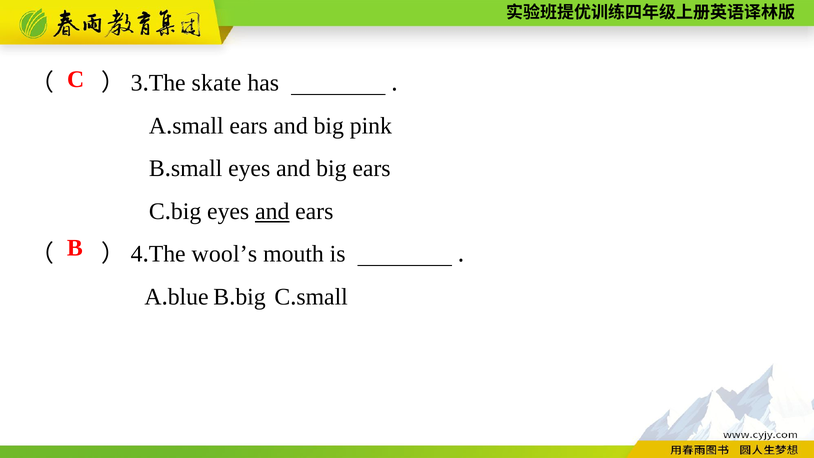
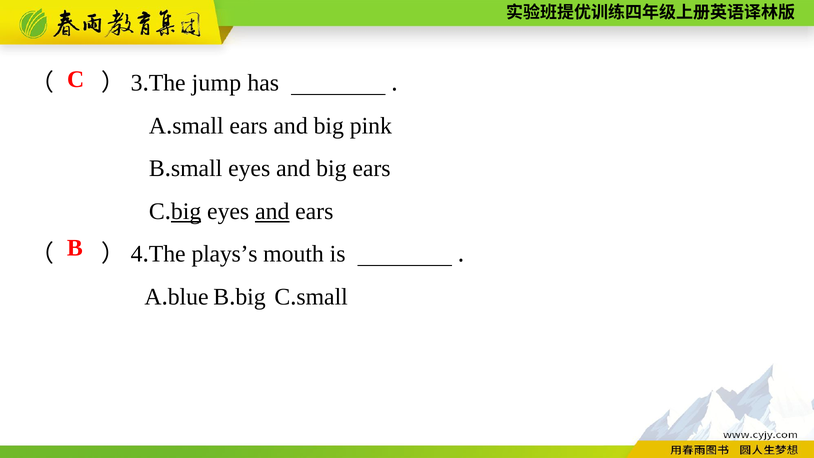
skate: skate -> jump (216, 83)
big underline: none -> present (186, 211)
wool’s: wool’s -> plays’s (225, 254)
